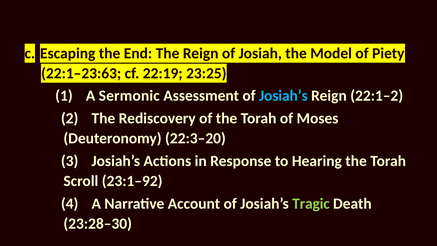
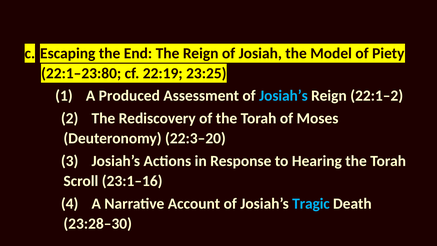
22:1–23:63: 22:1–23:63 -> 22:1–23:80 (81, 73)
Sermonic: Sermonic -> Produced (129, 96)
23:1–92: 23:1–92 -> 23:1–16 (132, 181)
Tragic colour: light green -> light blue (311, 203)
